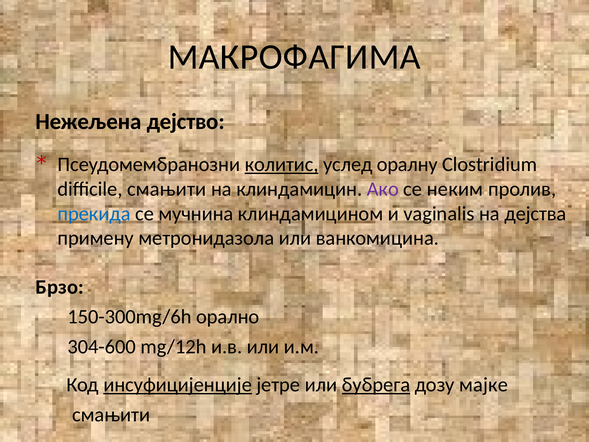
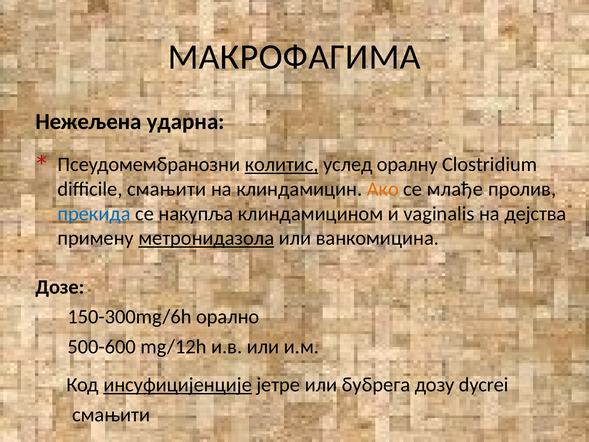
дејство: дејство -> ударна (186, 121)
Ако colour: purple -> orange (383, 189)
неким: неким -> млађе (455, 189)
мучнина: мучнина -> накупља (196, 213)
метронидазола underline: none -> present (206, 238)
Брзо: Брзо -> Дозе (60, 287)
304-600: 304-600 -> 500-600 (102, 346)
бубрега underline: present -> none (376, 385)
мајке: мајке -> dycrei (484, 385)
